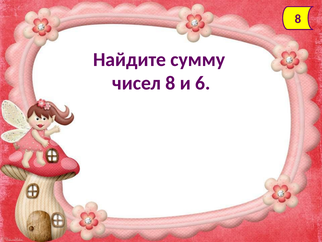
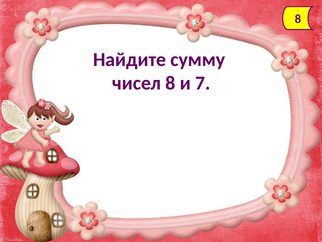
6: 6 -> 7 (203, 83)
